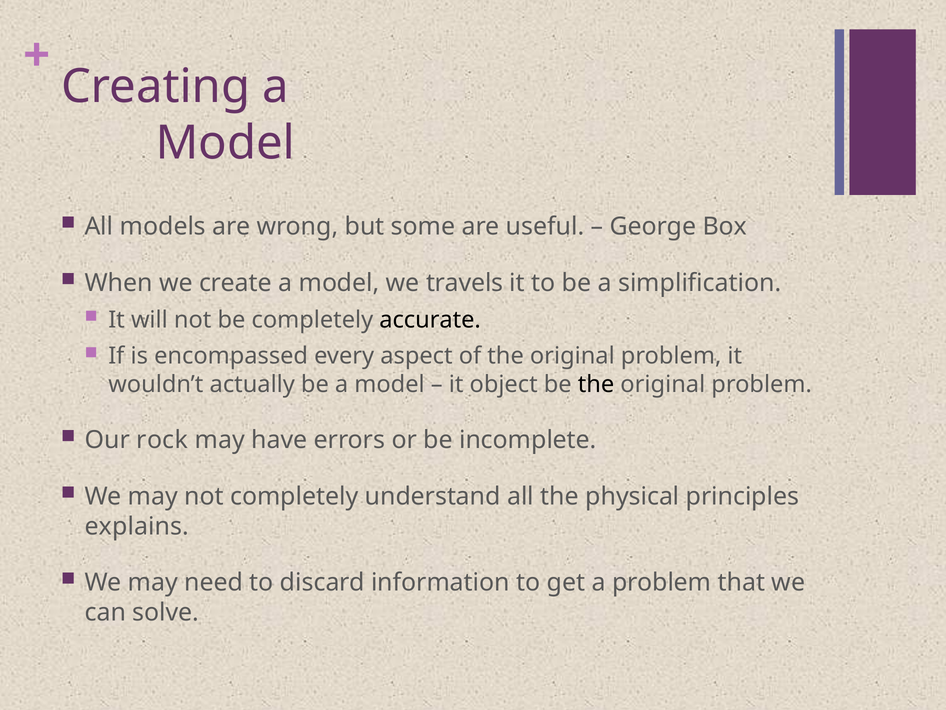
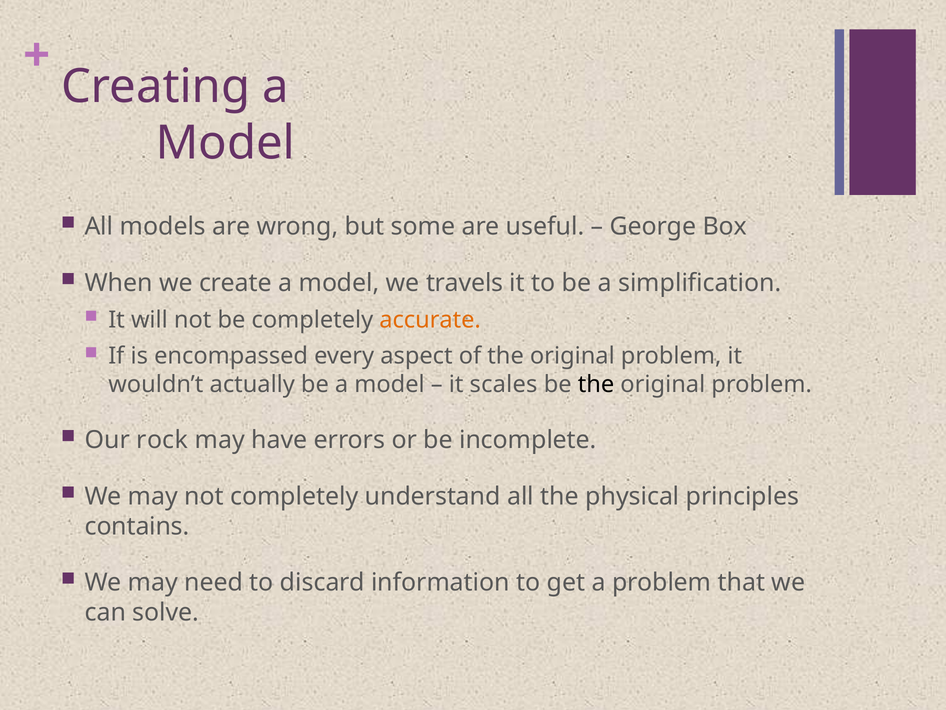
accurate colour: black -> orange (430, 320)
object: object -> scales (504, 384)
explains: explains -> contains (137, 526)
